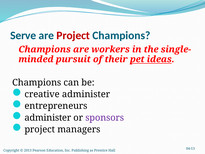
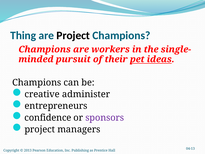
Serve: Serve -> Thing (23, 35)
Project colour: red -> black (73, 35)
administer: administer -> confidence (48, 117)
